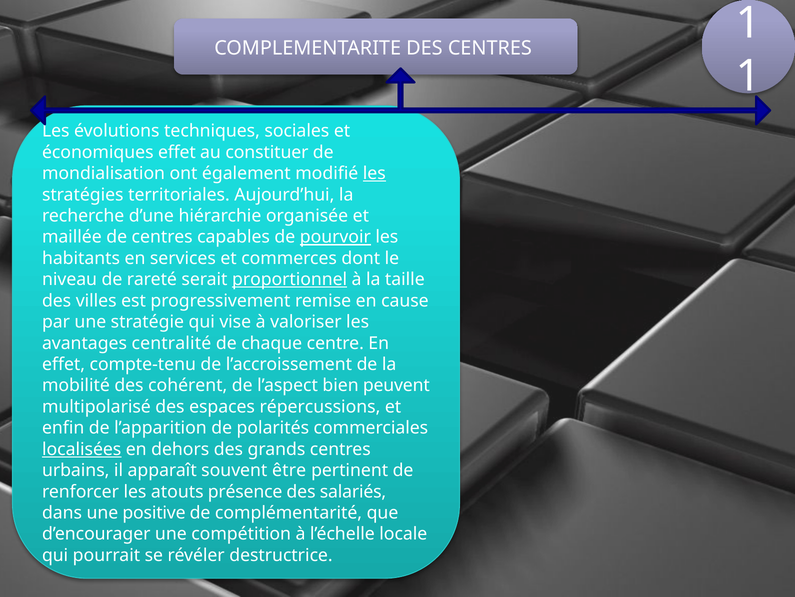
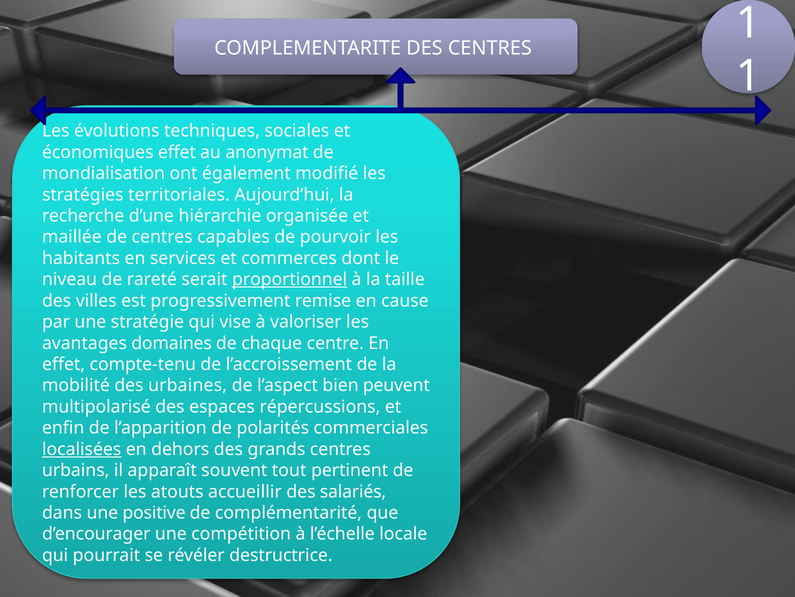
constituer: constituer -> anonymat (267, 152)
les underline: present -> none (374, 173)
pourvoir underline: present -> none (335, 237)
centralité: centralité -> domaines (172, 343)
cohérent: cohérent -> urbaines (188, 385)
être: être -> tout (289, 470)
présence: présence -> accueillir (245, 491)
